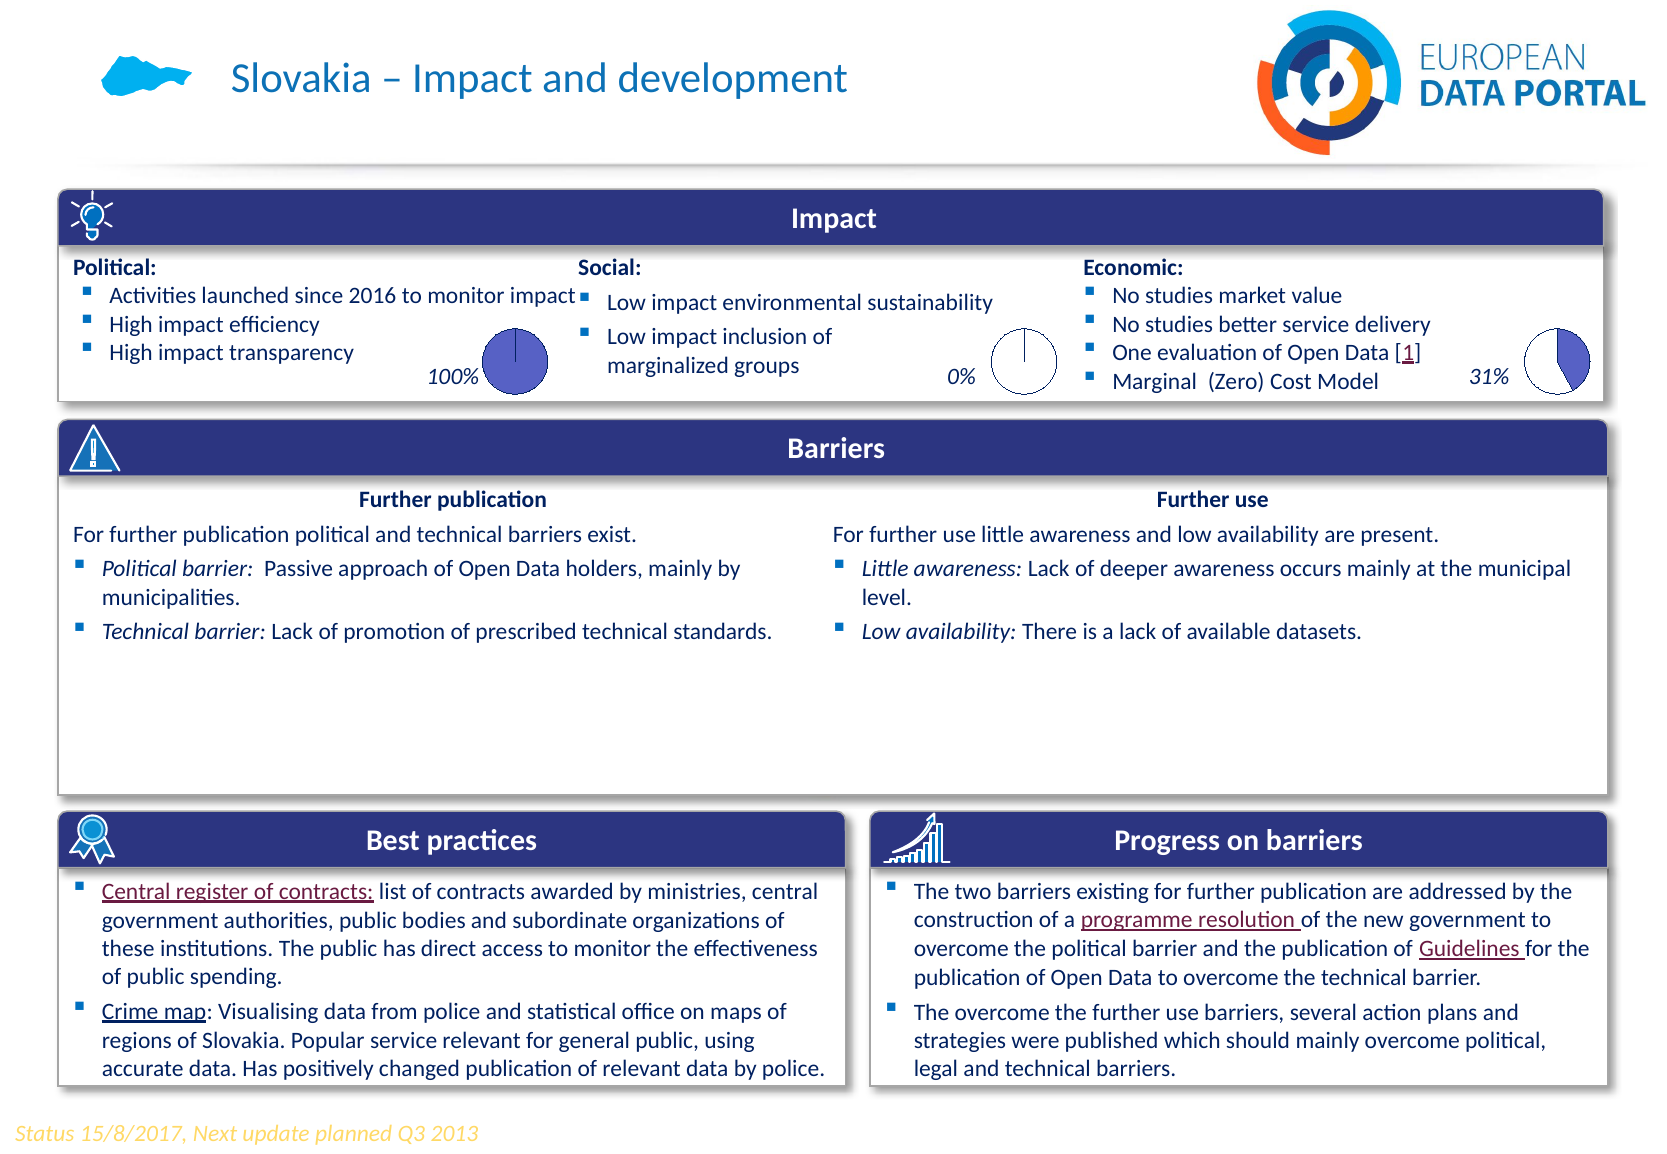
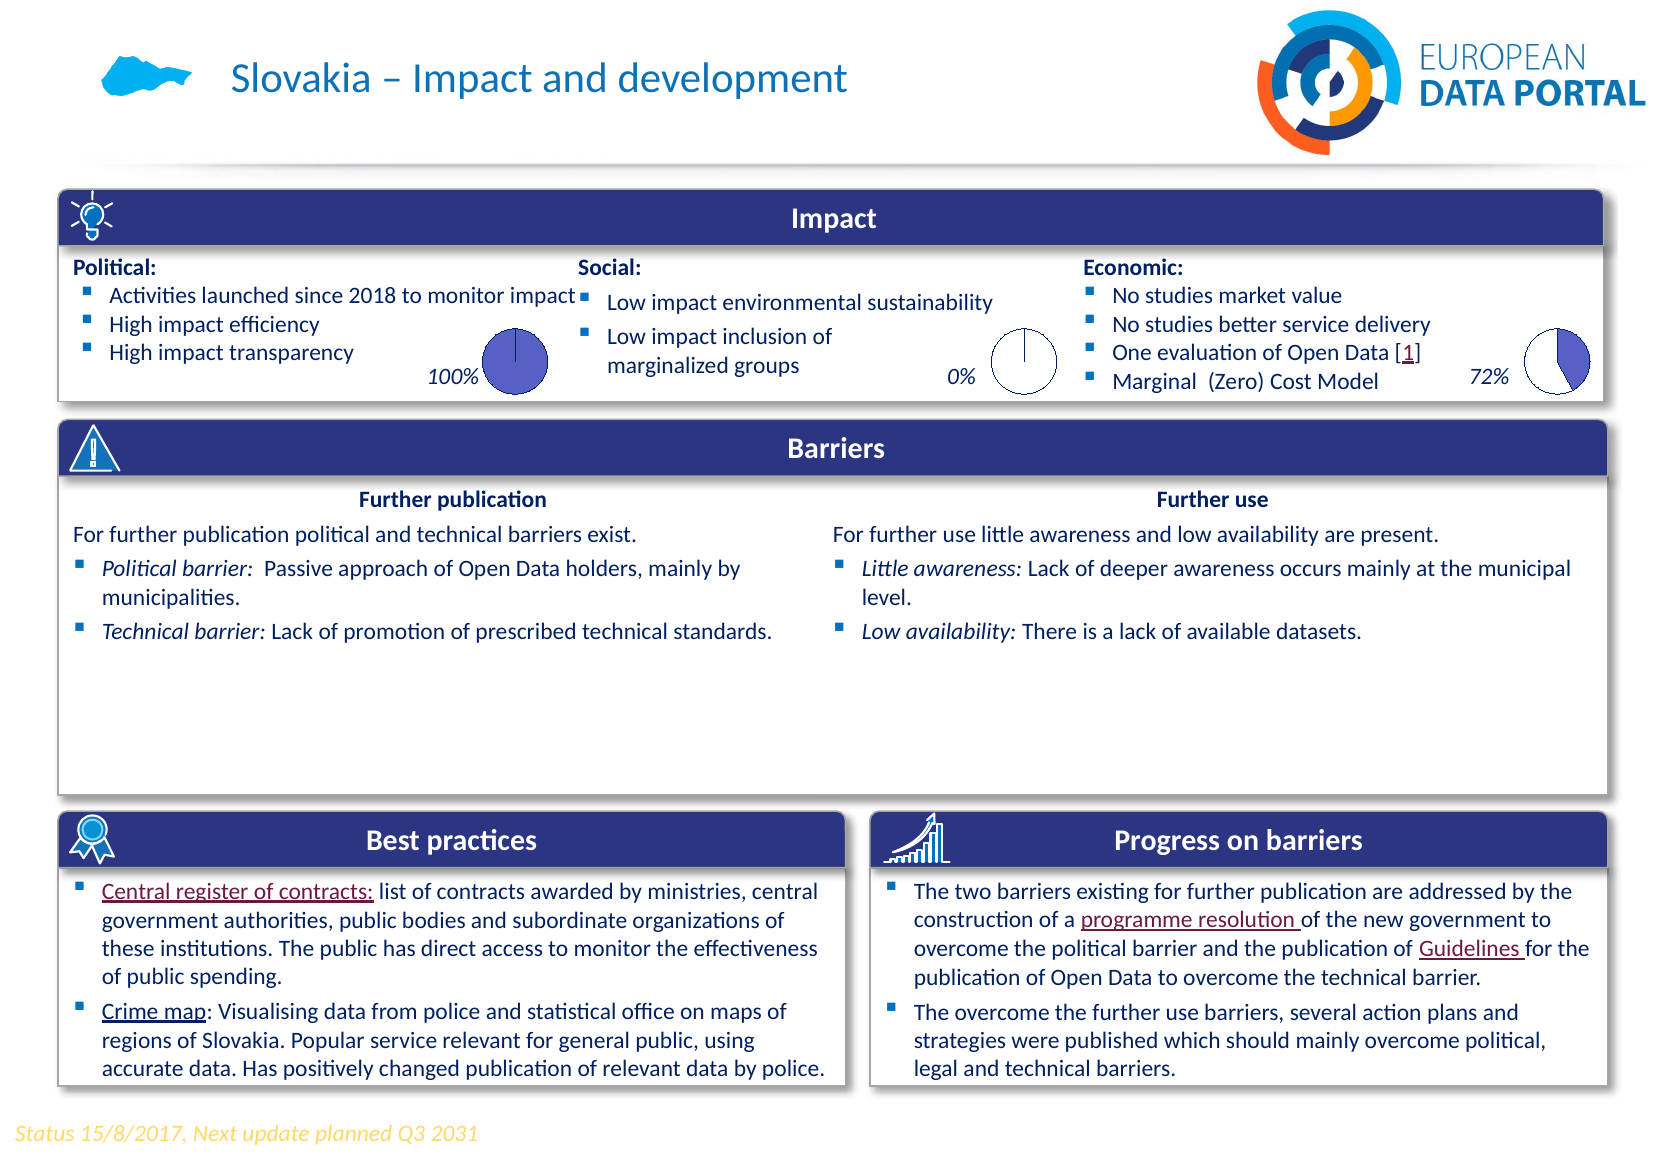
2016: 2016 -> 2018 (372, 296)
31%: 31% -> 72% (1489, 377)
2013: 2013 -> 2031 (454, 1134)
